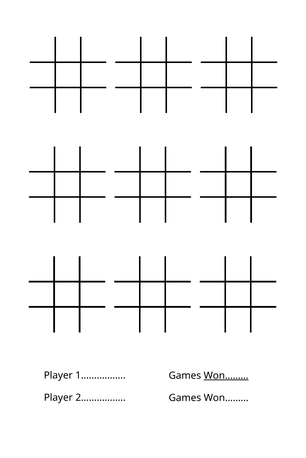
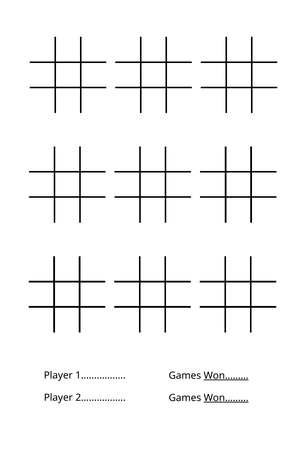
Won……… underline: none -> present (226, 399)
